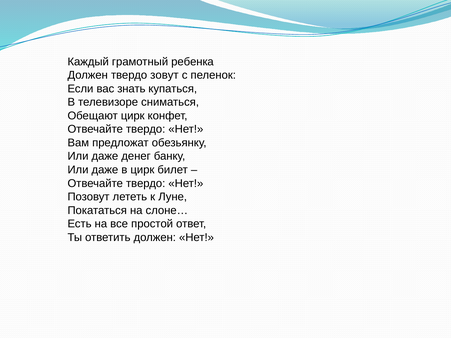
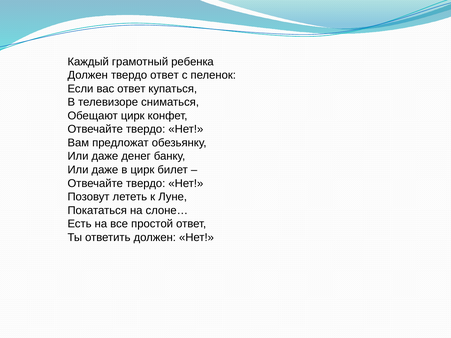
твердо зовут: зовут -> ответ (165, 75)
вас знать: знать -> ответ (131, 89)
